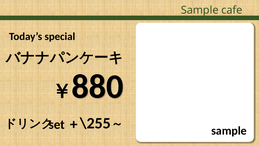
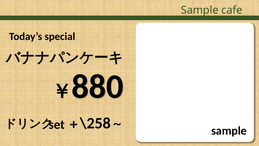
\255: \255 -> \258 (95, 123)
